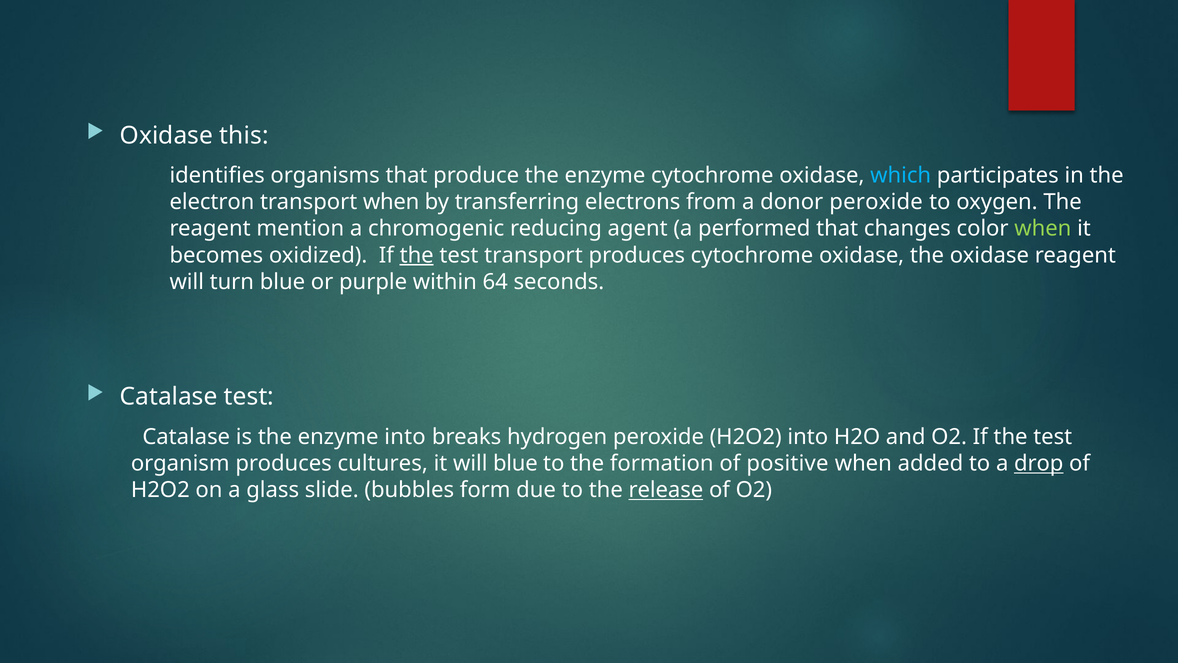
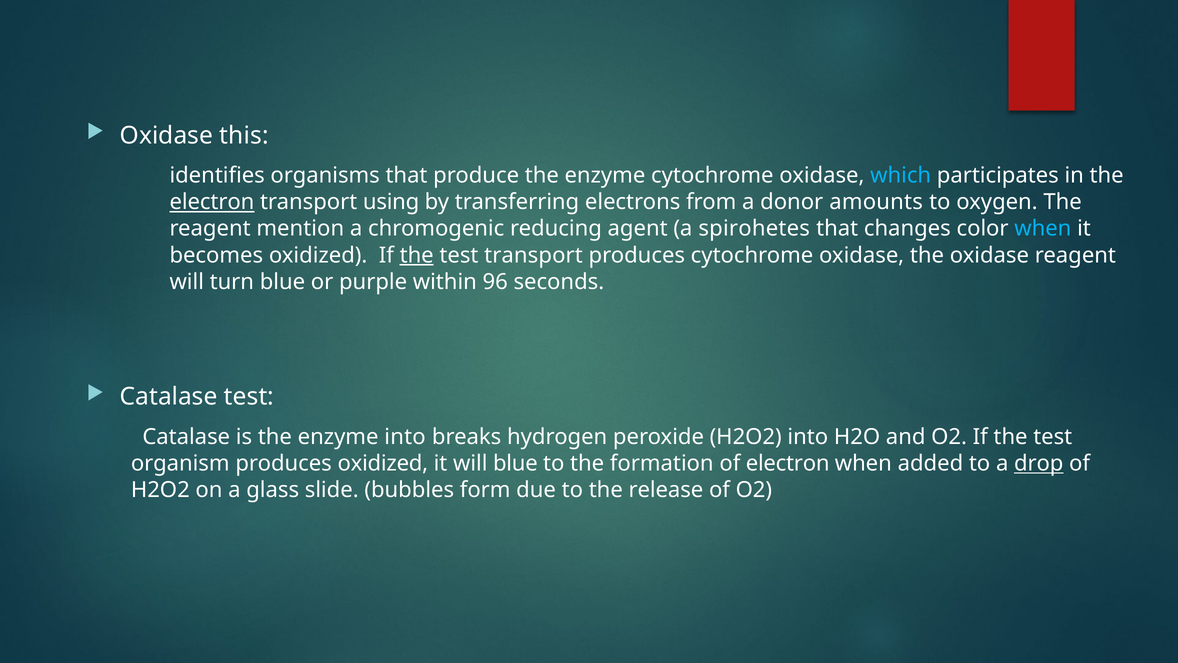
electron underline: none -> present (212, 202)
transport when: when -> using (391, 202)
donor peroxide: peroxide -> amounts (876, 202)
performed: performed -> spirohetes (754, 229)
when colour: light green -> light blue (1043, 229)
64: 64 -> 96 (495, 282)
produces cultures: cultures -> oxidized (383, 463)
of positive: positive -> electron (788, 463)
release underline: present -> none (666, 490)
